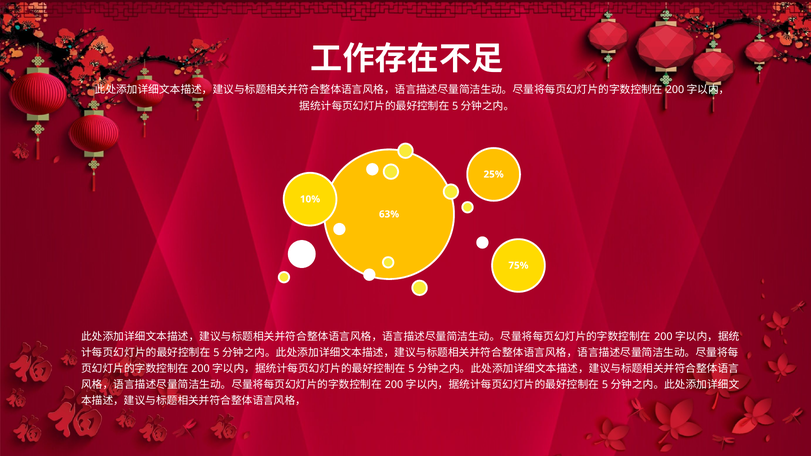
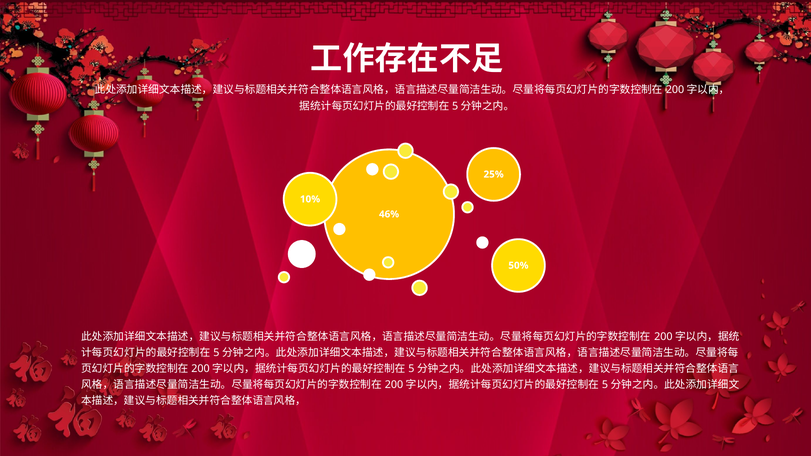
63%: 63% -> 46% (389, 214)
75%: 75% -> 50% (518, 266)
